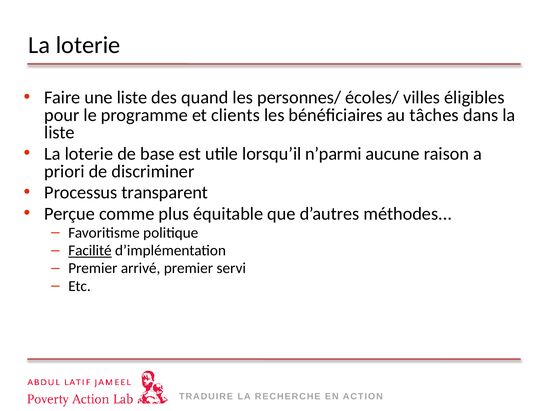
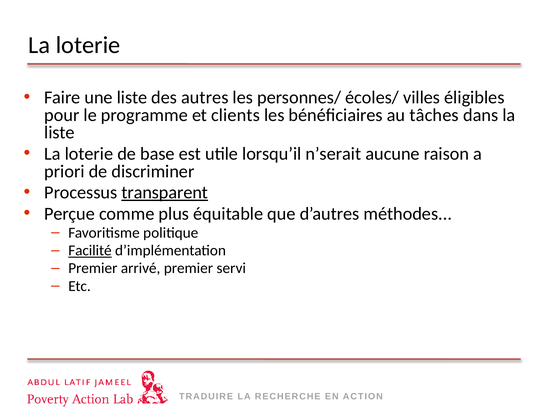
quand: quand -> autres (205, 98)
n’parmi: n’parmi -> n’serait (333, 154)
transparent underline: none -> present (165, 193)
